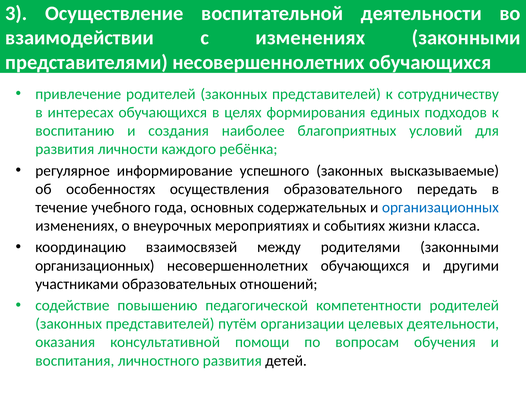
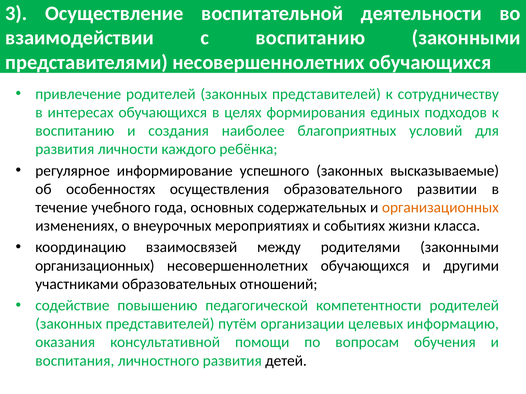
с изменениях: изменениях -> воспитанию (310, 38)
передать: передать -> развитии (447, 189)
организационных colour: blue -> orange (440, 208)
целевых деятельности: деятельности -> информацию (453, 324)
